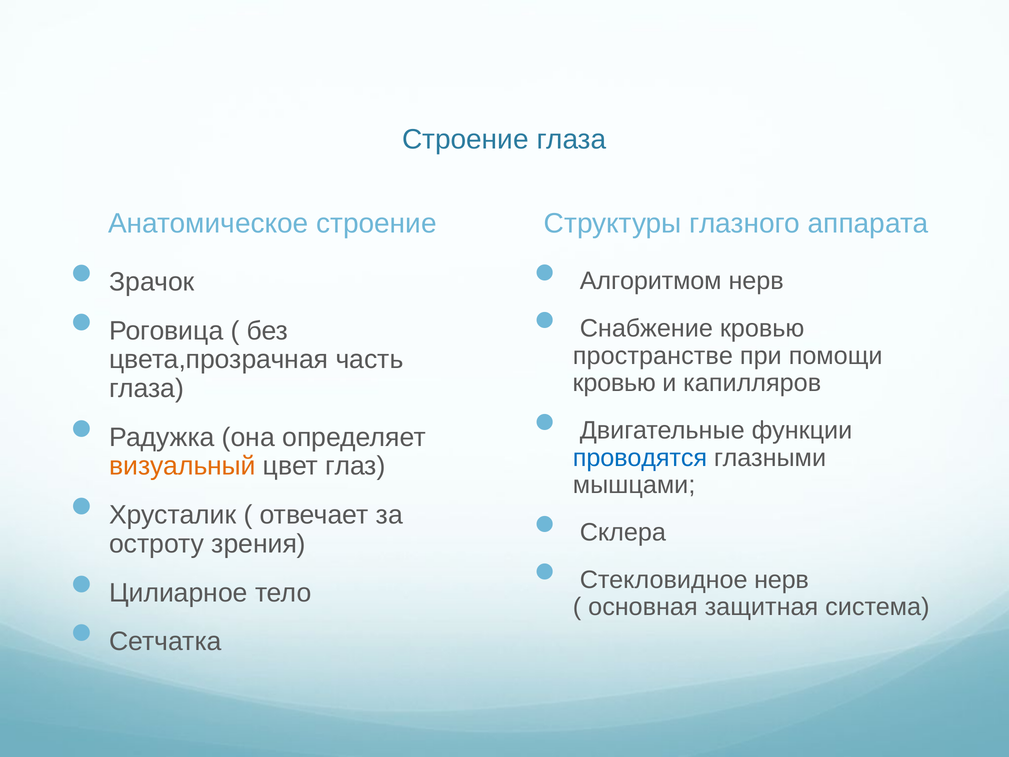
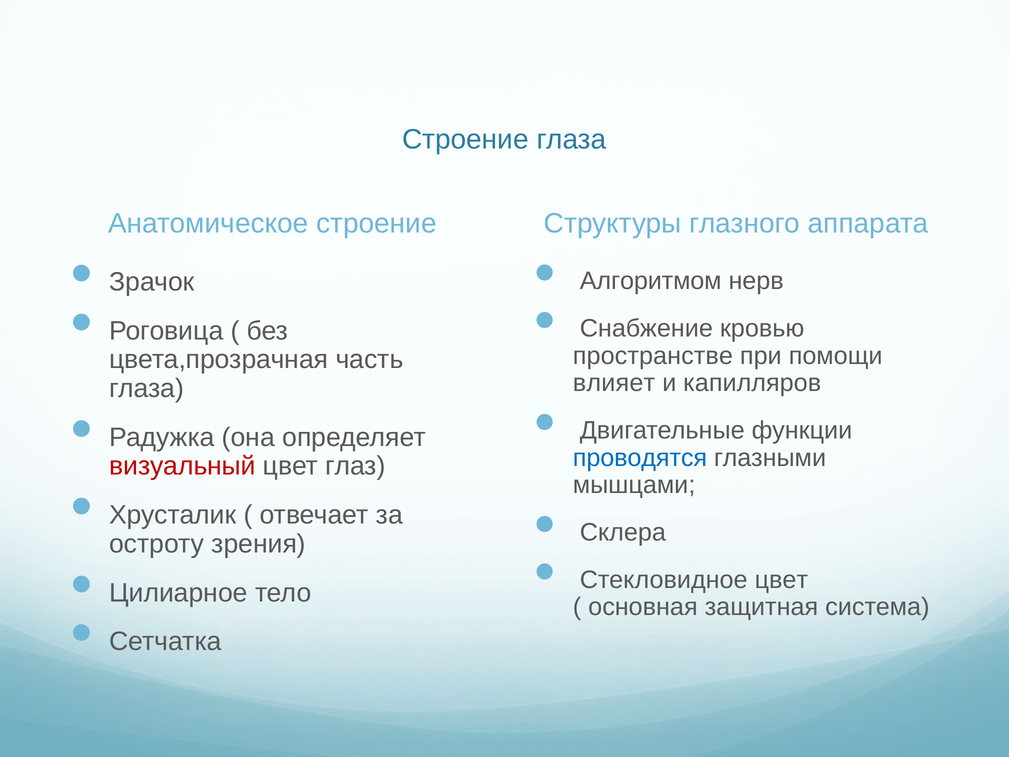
кровью: кровью -> влияет (614, 383)
визуальный colour: orange -> red (183, 466)
Стекловидное нерв: нерв -> цвет (781, 580)
